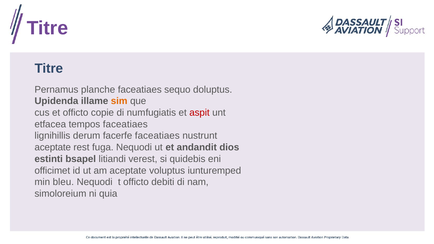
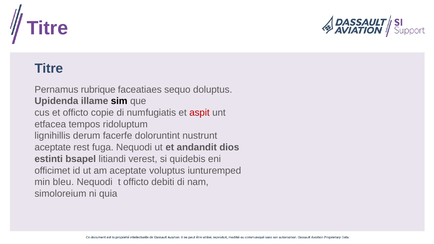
planche: planche -> rubrique (98, 90)
sim colour: orange -> black (119, 101)
tempos faceatiaes: faceatiaes -> ridoluptum (125, 124)
facerfe faceatiaes: faceatiaes -> doloruntint (157, 136)
